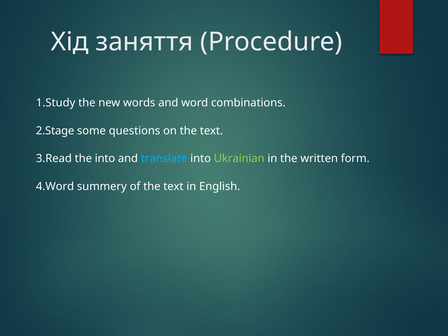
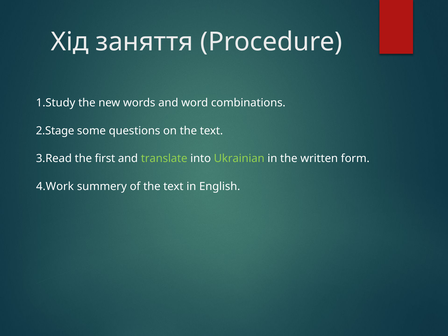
the into: into -> first (105, 159)
translate colour: light blue -> light green (164, 159)
4.Word: 4.Word -> 4.Work (55, 186)
